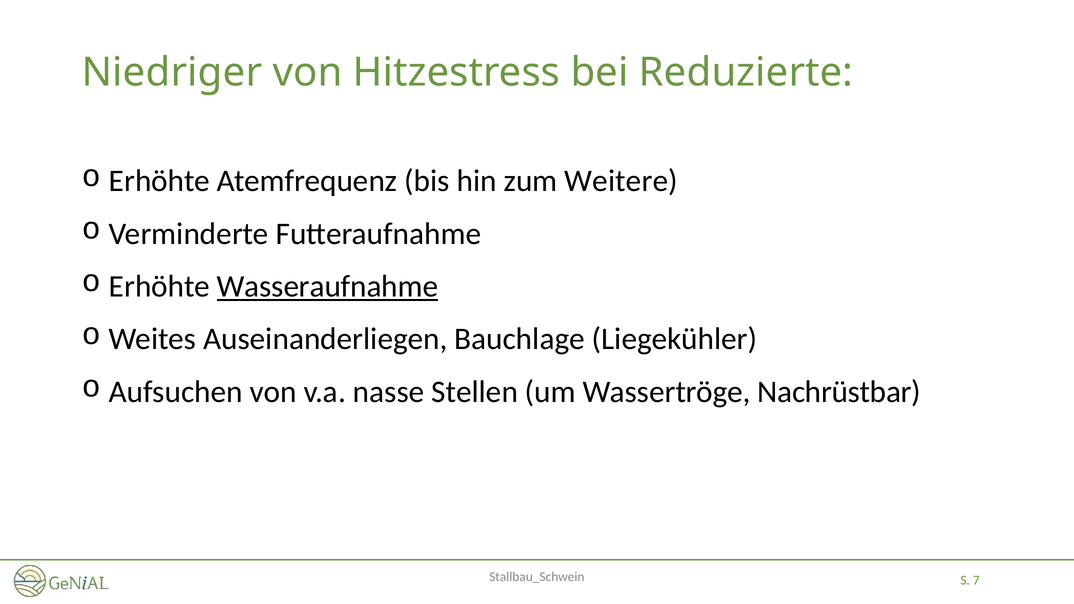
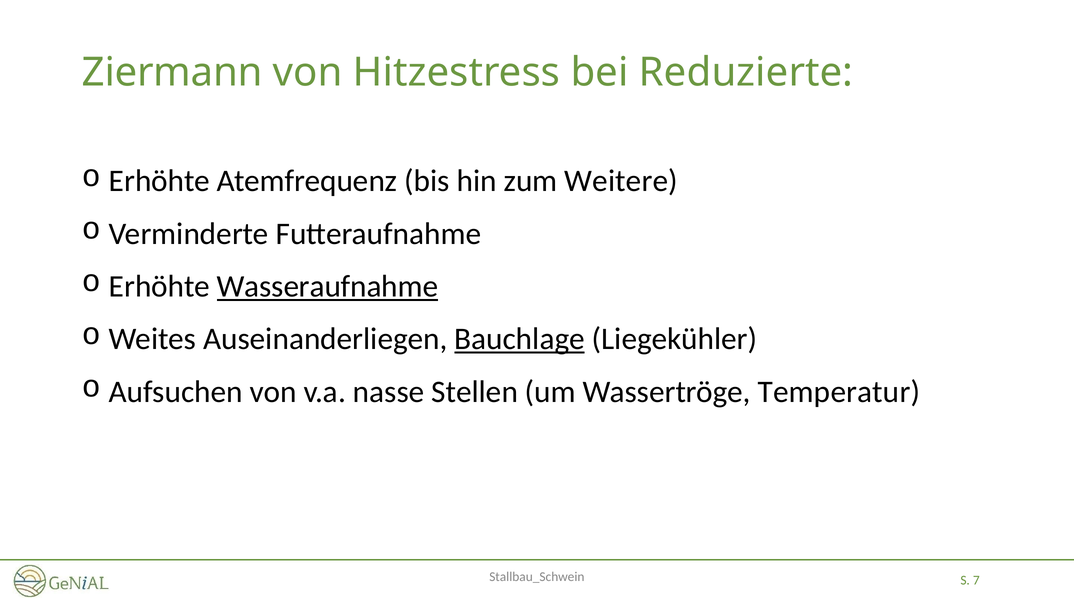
Niedriger: Niedriger -> Ziermann (172, 72)
Bauchlage underline: none -> present (520, 339)
Nachrüstbar: Nachrüstbar -> Temperatur (839, 392)
